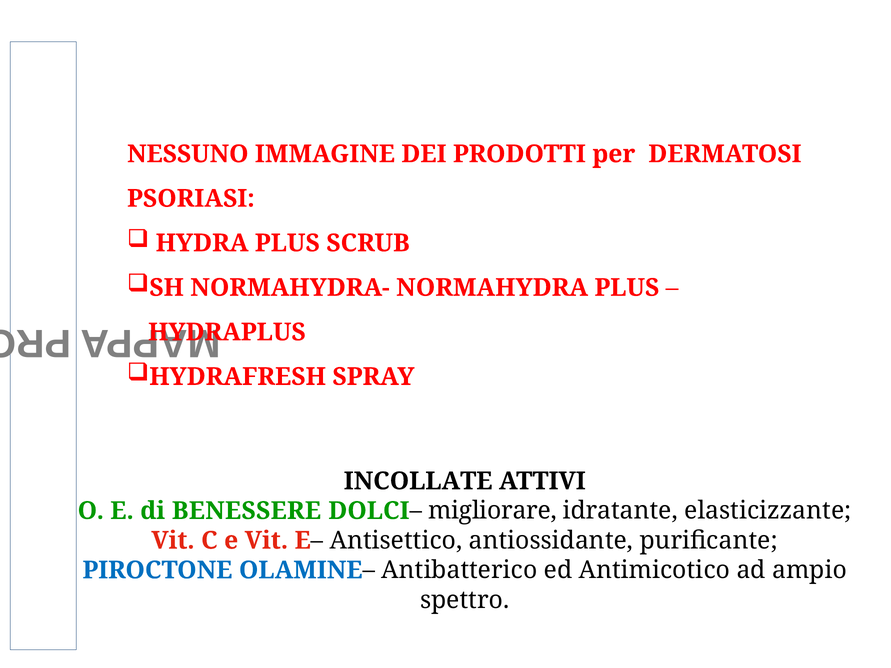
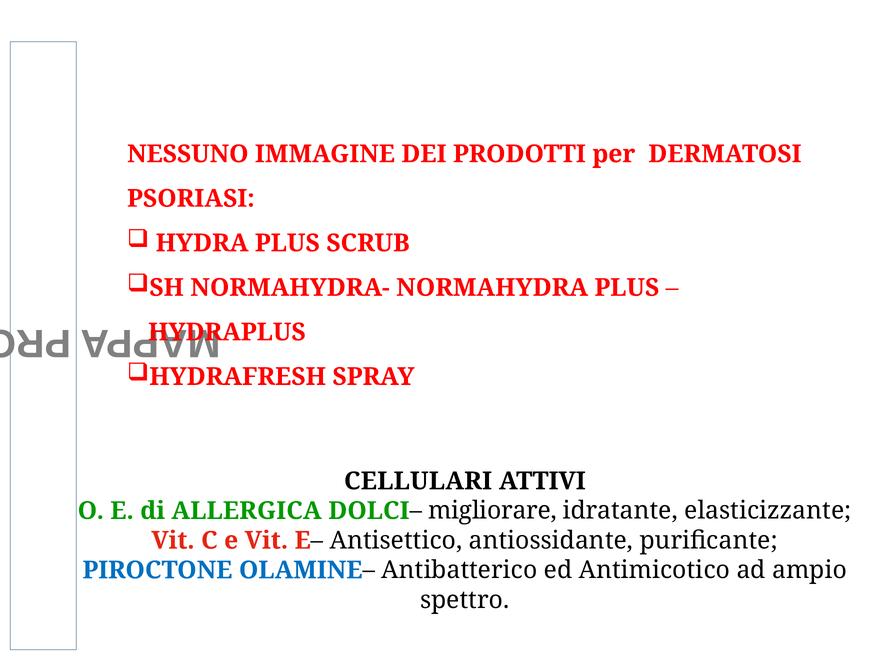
INCOLLATE: INCOLLATE -> CELLULARI (418, 481)
BENESSERE: BENESSERE -> ALLERGICA (247, 511)
